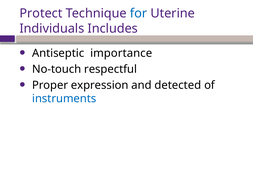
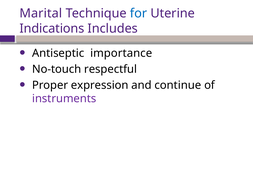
Protect: Protect -> Marital (41, 13)
Individuals: Individuals -> Indications (52, 28)
detected: detected -> continue (178, 85)
instruments colour: blue -> purple (64, 98)
